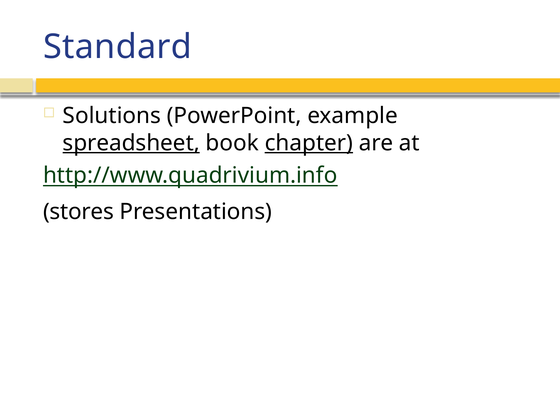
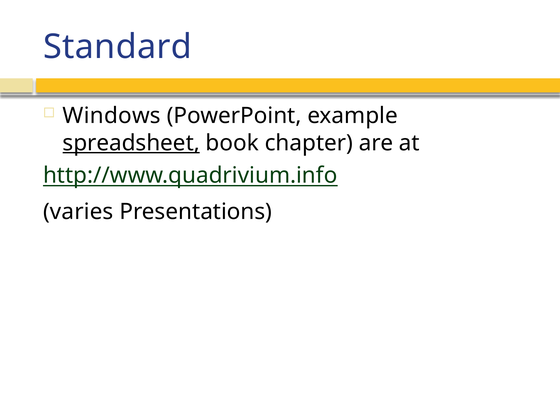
Solutions: Solutions -> Windows (112, 116)
chapter underline: present -> none (309, 143)
stores: stores -> varies (78, 212)
